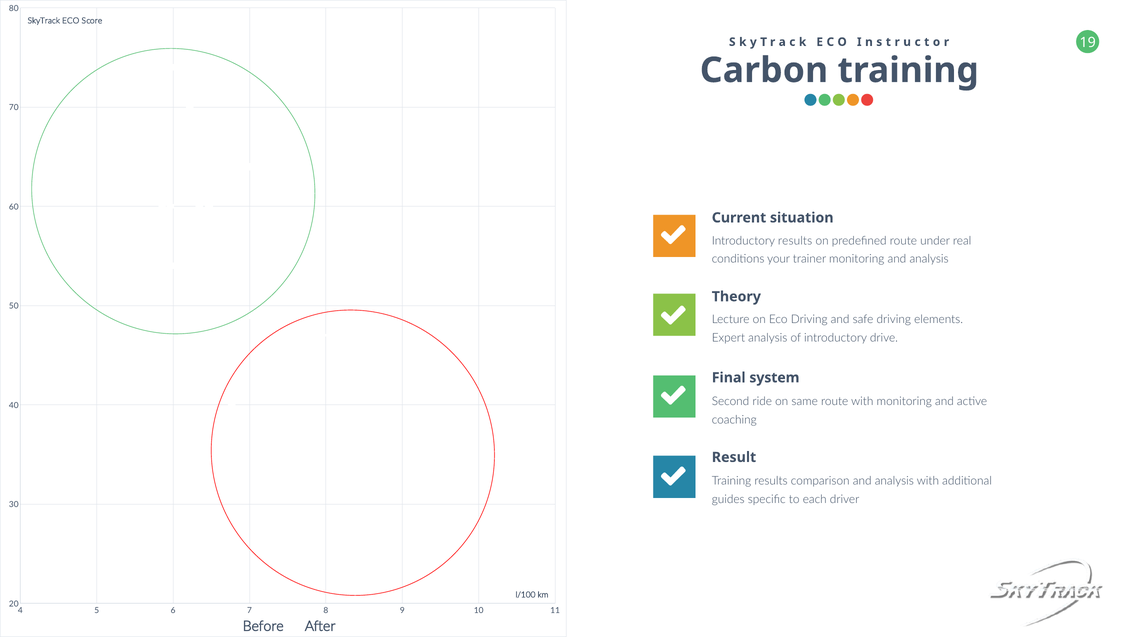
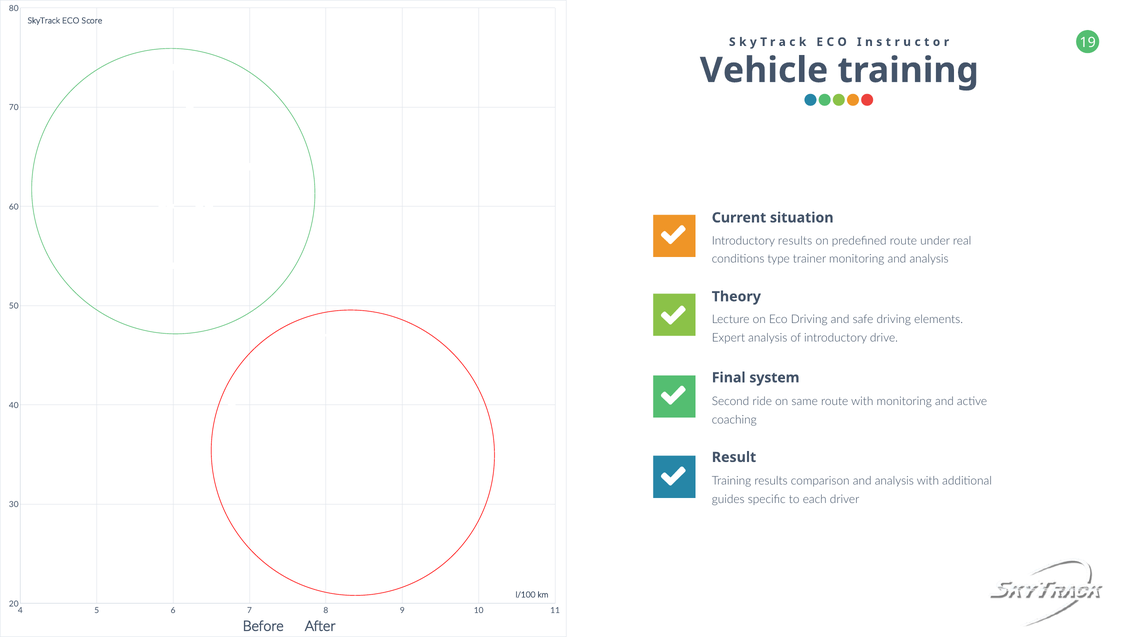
Carbon: Carbon -> Vehicle (764, 70)
your: your -> type (779, 259)
